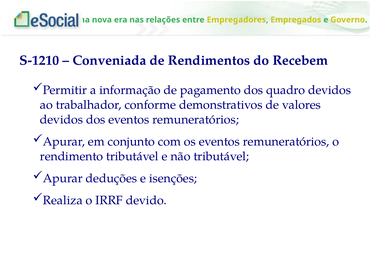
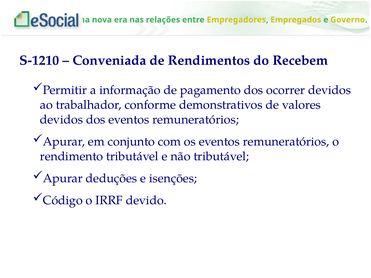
quadro: quadro -> ocorrer (286, 90)
Realiza: Realiza -> Código (63, 200)
